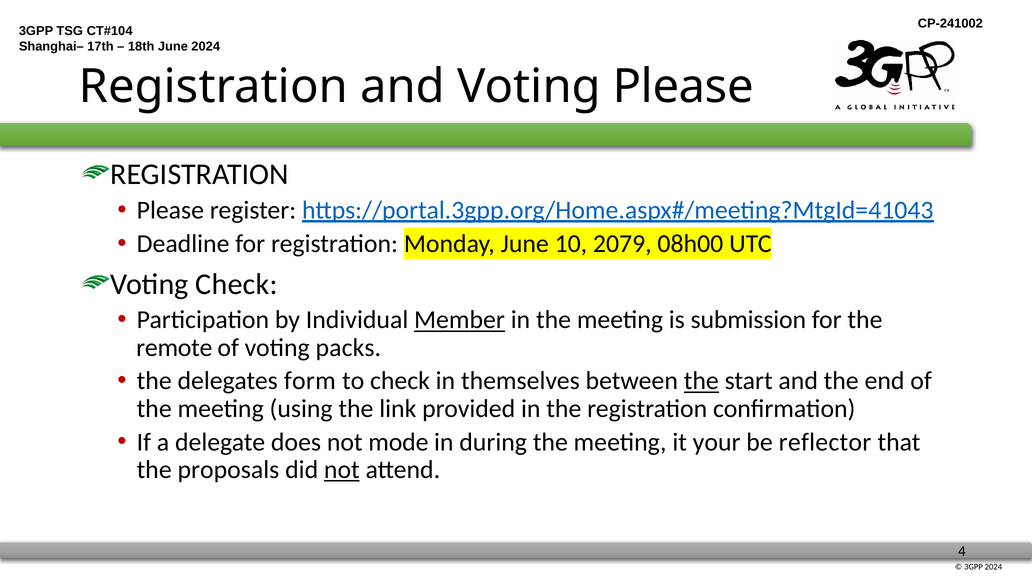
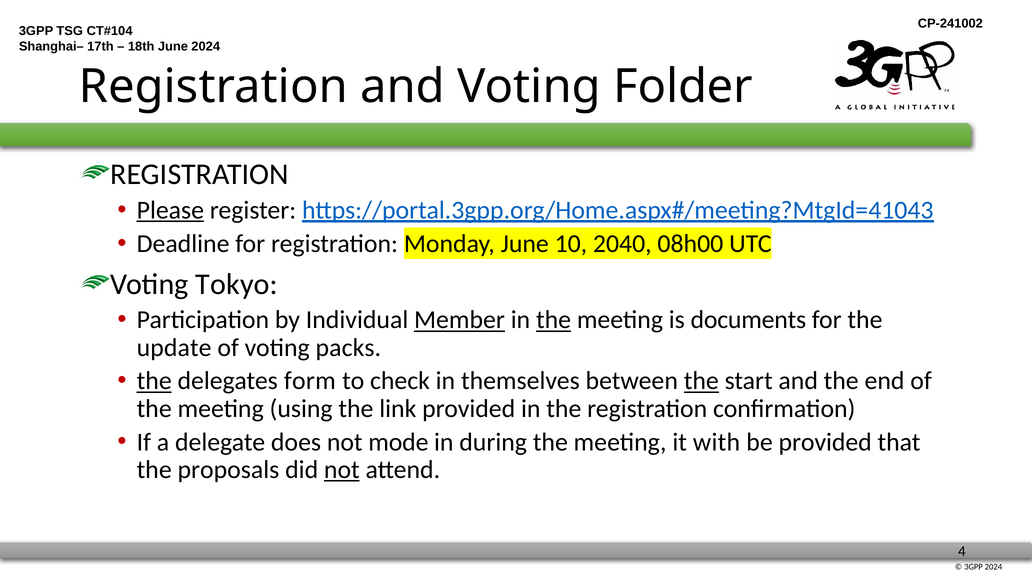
Voting Please: Please -> Folder (683, 87)
Please underline: none -> present (170, 210)
2079: 2079 -> 2040 (622, 244)
Voting Check: Check -> Tokyo (237, 285)
the underline: none -> present (554, 320)
submission: submission -> documents (748, 320)
remote: remote -> update (174, 348)
the underline: none -> present (154, 381)
your: your -> with (717, 442)
be reflector: reflector -> provided (825, 442)
